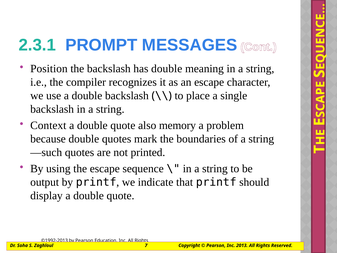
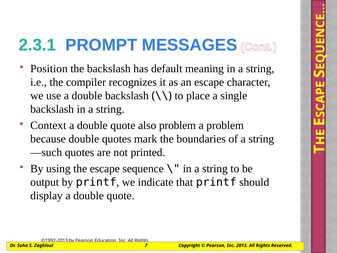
has double: double -> default (167, 69)
also memory: memory -> problem (177, 125)
